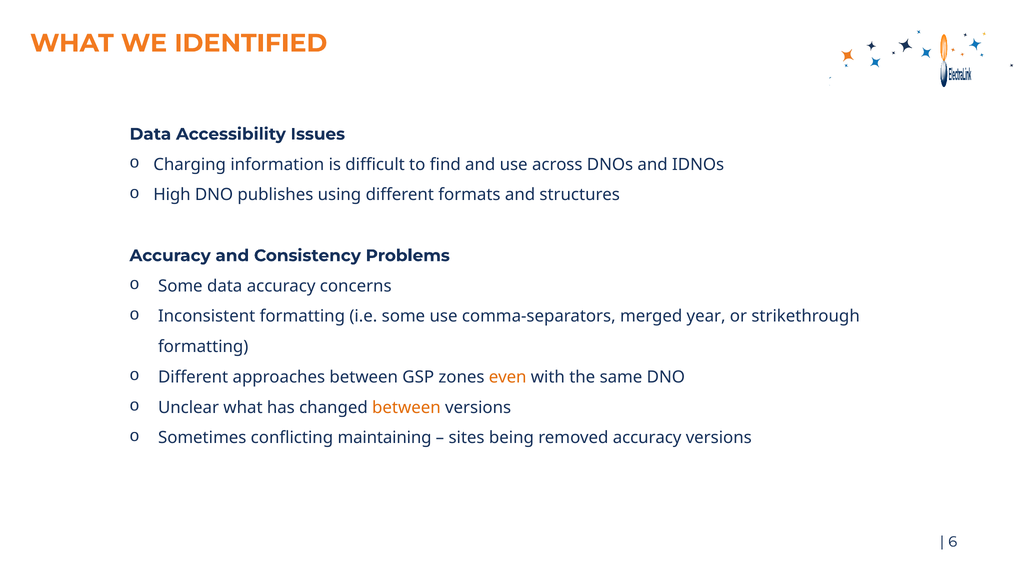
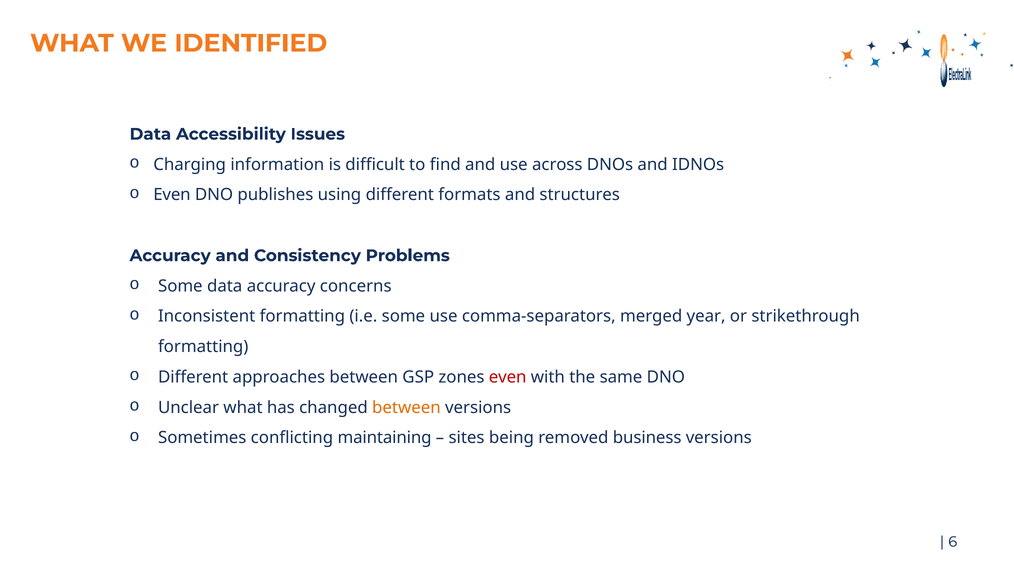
High: High -> Even (172, 195)
even colour: orange -> red (508, 377)
removed accuracy: accuracy -> business (647, 438)
